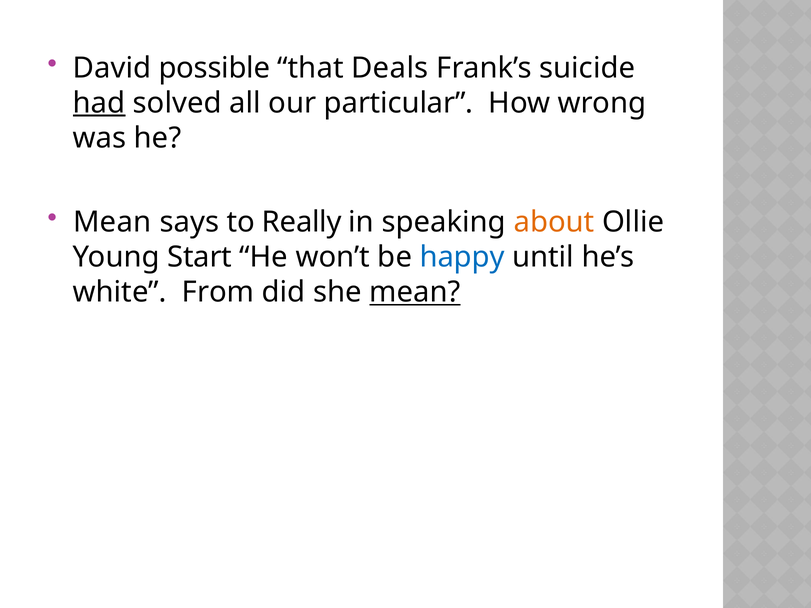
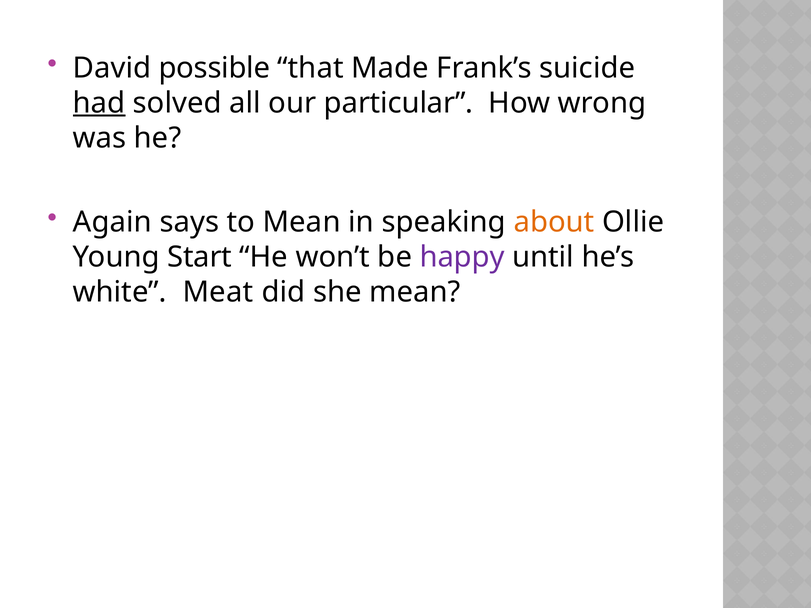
Deals: Deals -> Made (390, 68)
Mean: Mean -> Again (112, 222)
to Really: Really -> Mean (302, 222)
happy colour: blue -> purple (462, 257)
From: From -> Meat (218, 292)
mean underline: present -> none (415, 292)
